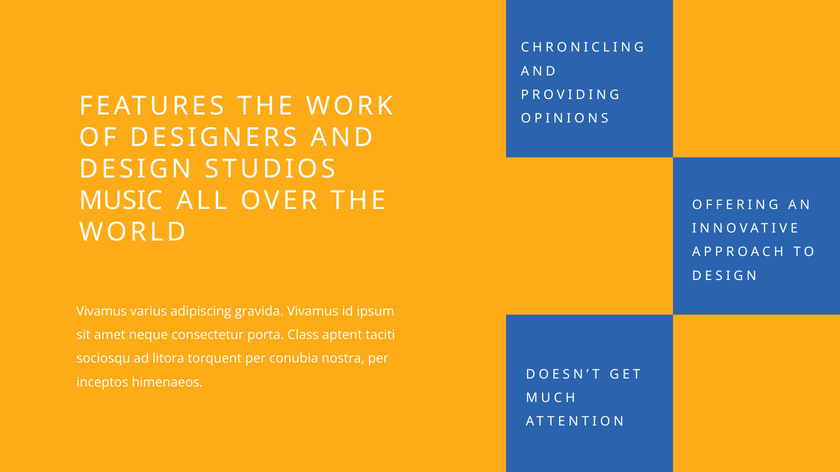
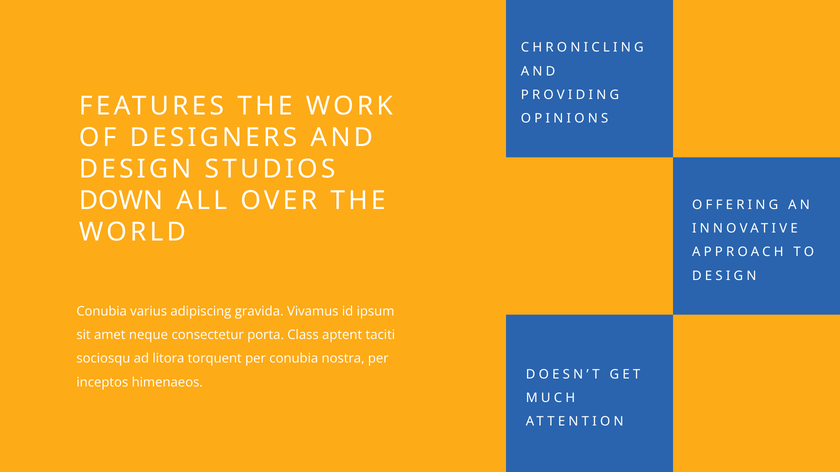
MUSIC: MUSIC -> DOWN (121, 201)
Vivamus: Vivamus -> Conubia (102, 312)
